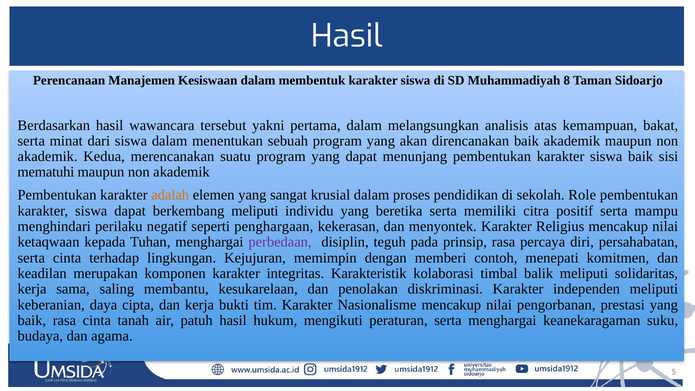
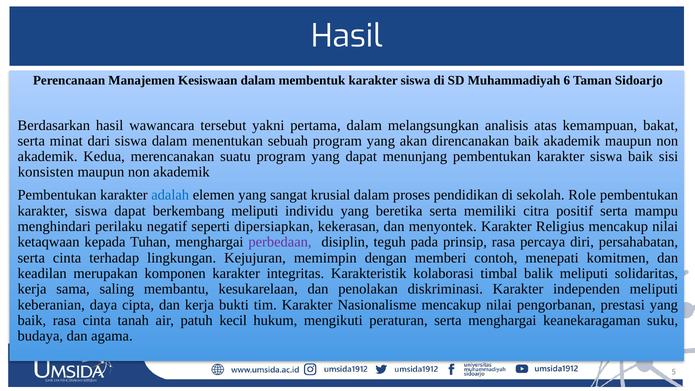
8: 8 -> 6 (567, 80)
mematuhi: mematuhi -> konsisten (46, 172)
adalah colour: orange -> blue (170, 195)
penghargaan: penghargaan -> dipersiapkan (274, 226)
patuh hasil: hasil -> kecil (233, 320)
